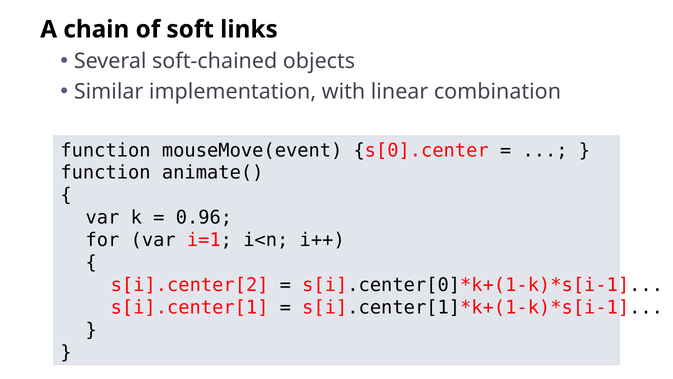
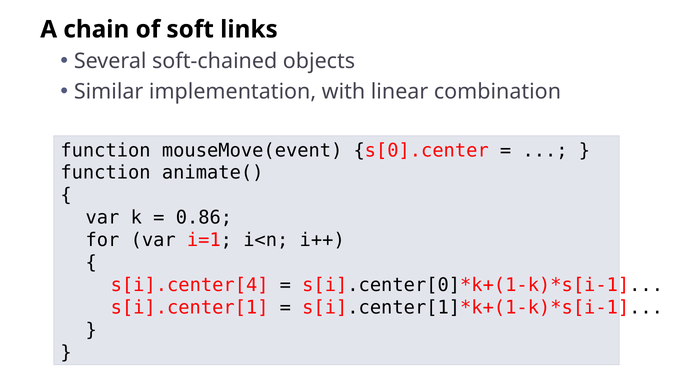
0.96: 0.96 -> 0.86 (204, 217)
s[i].center[2: s[i].center[2 -> s[i].center[4 (190, 285)
